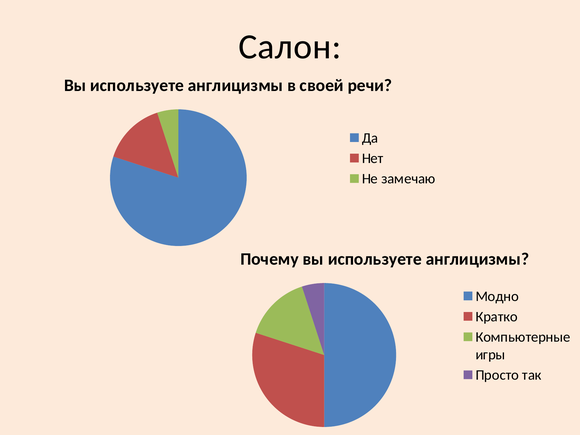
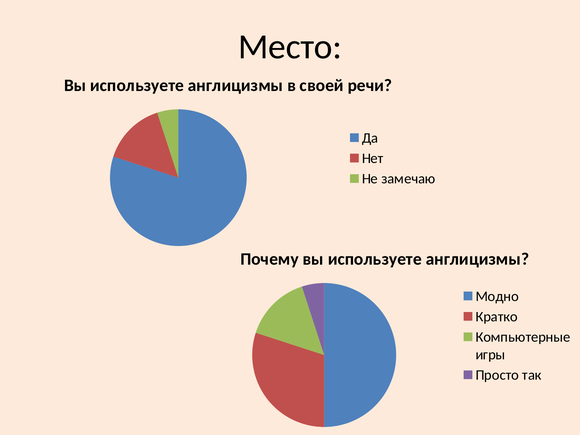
Салон: Салон -> Место (290, 47)
